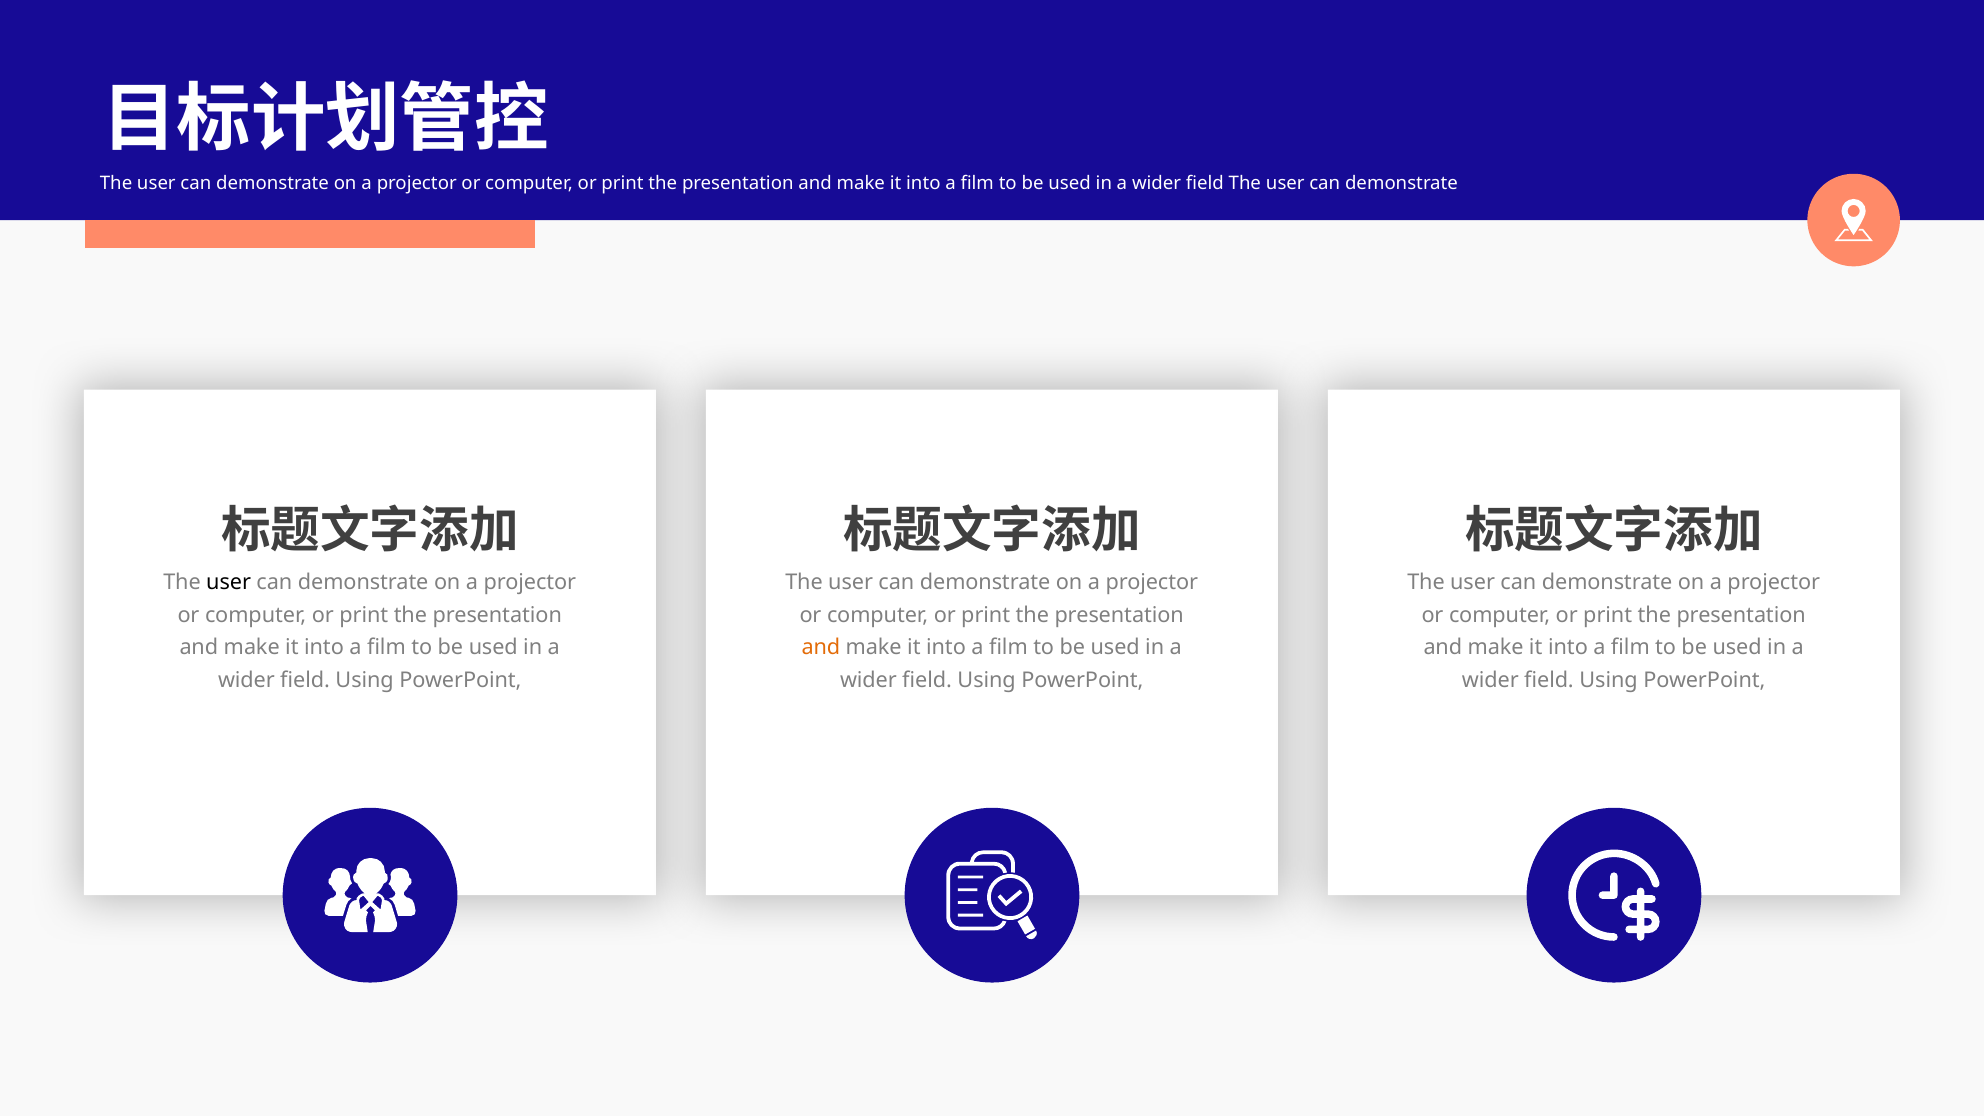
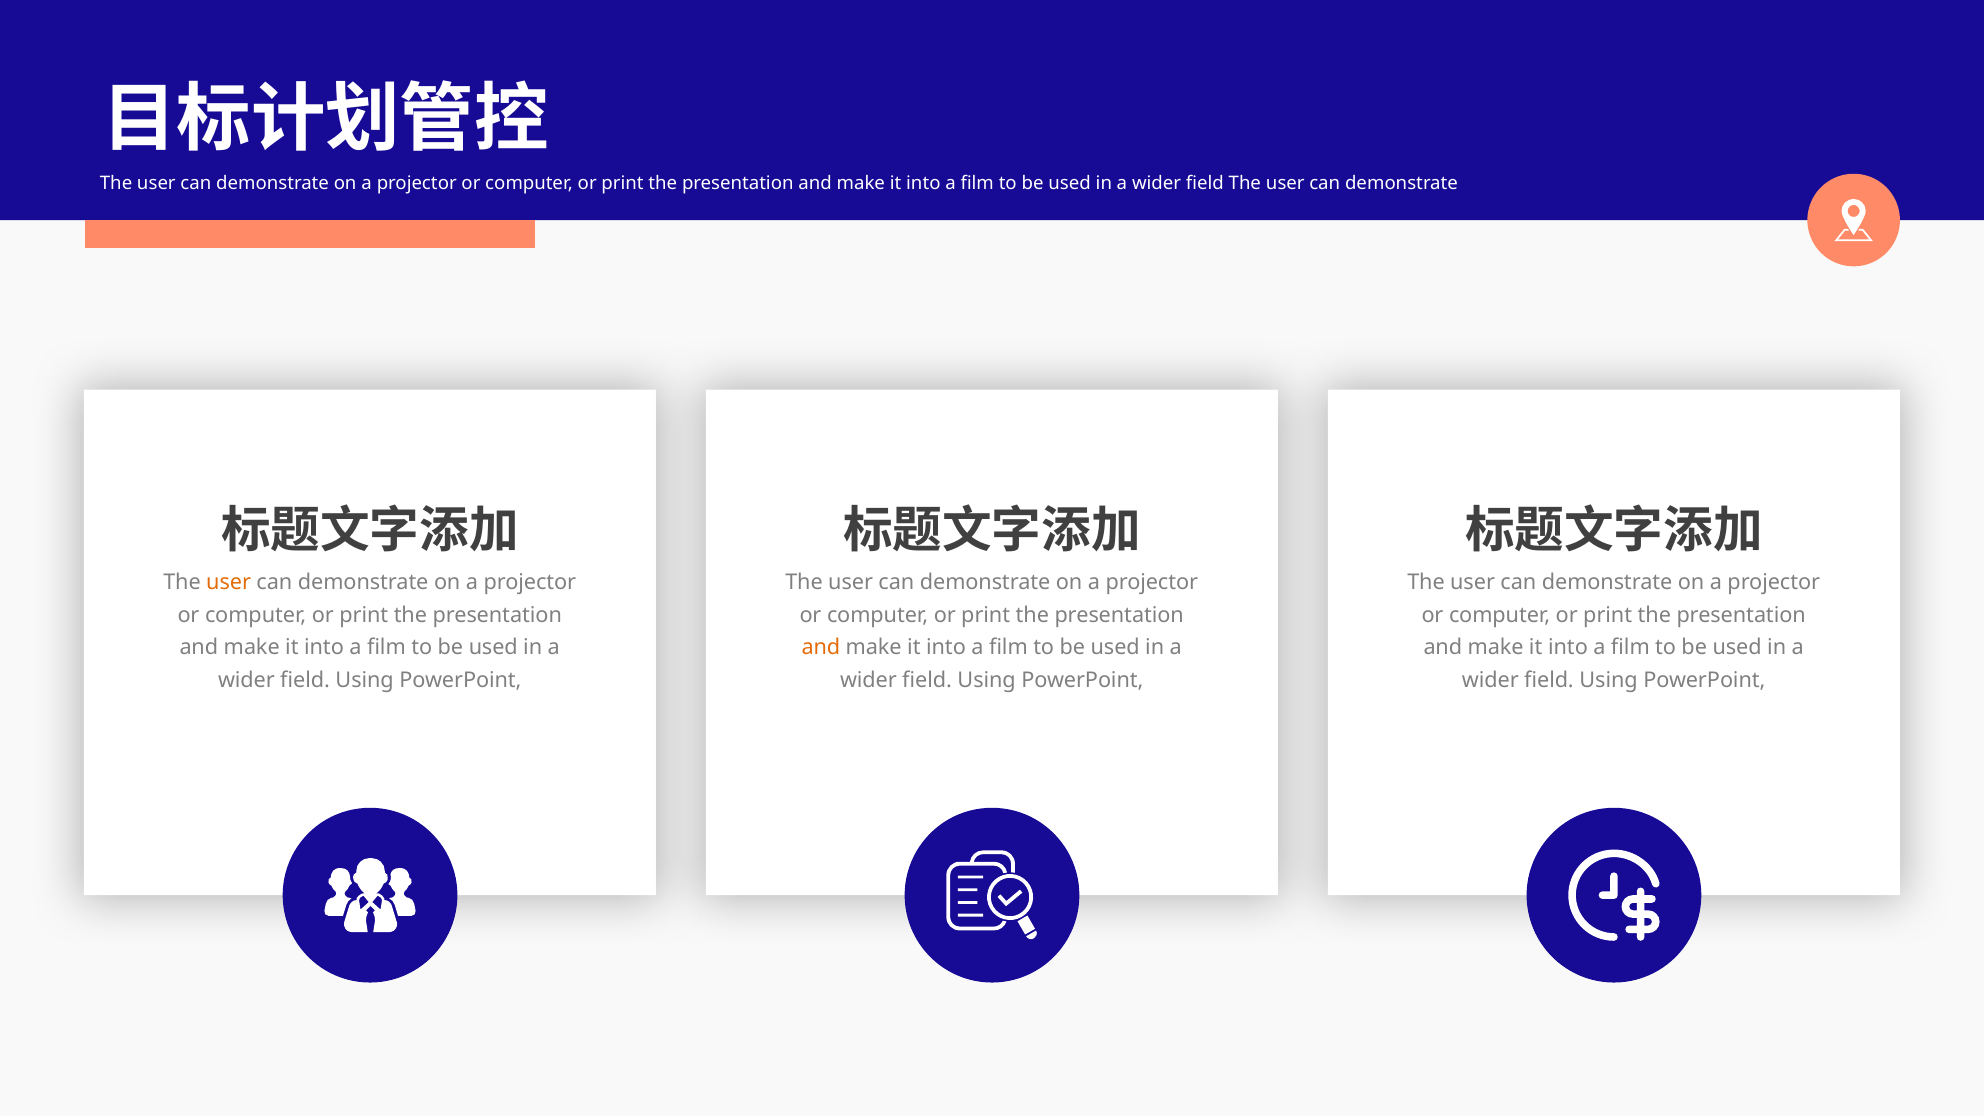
user colour: black -> orange (229, 583)
